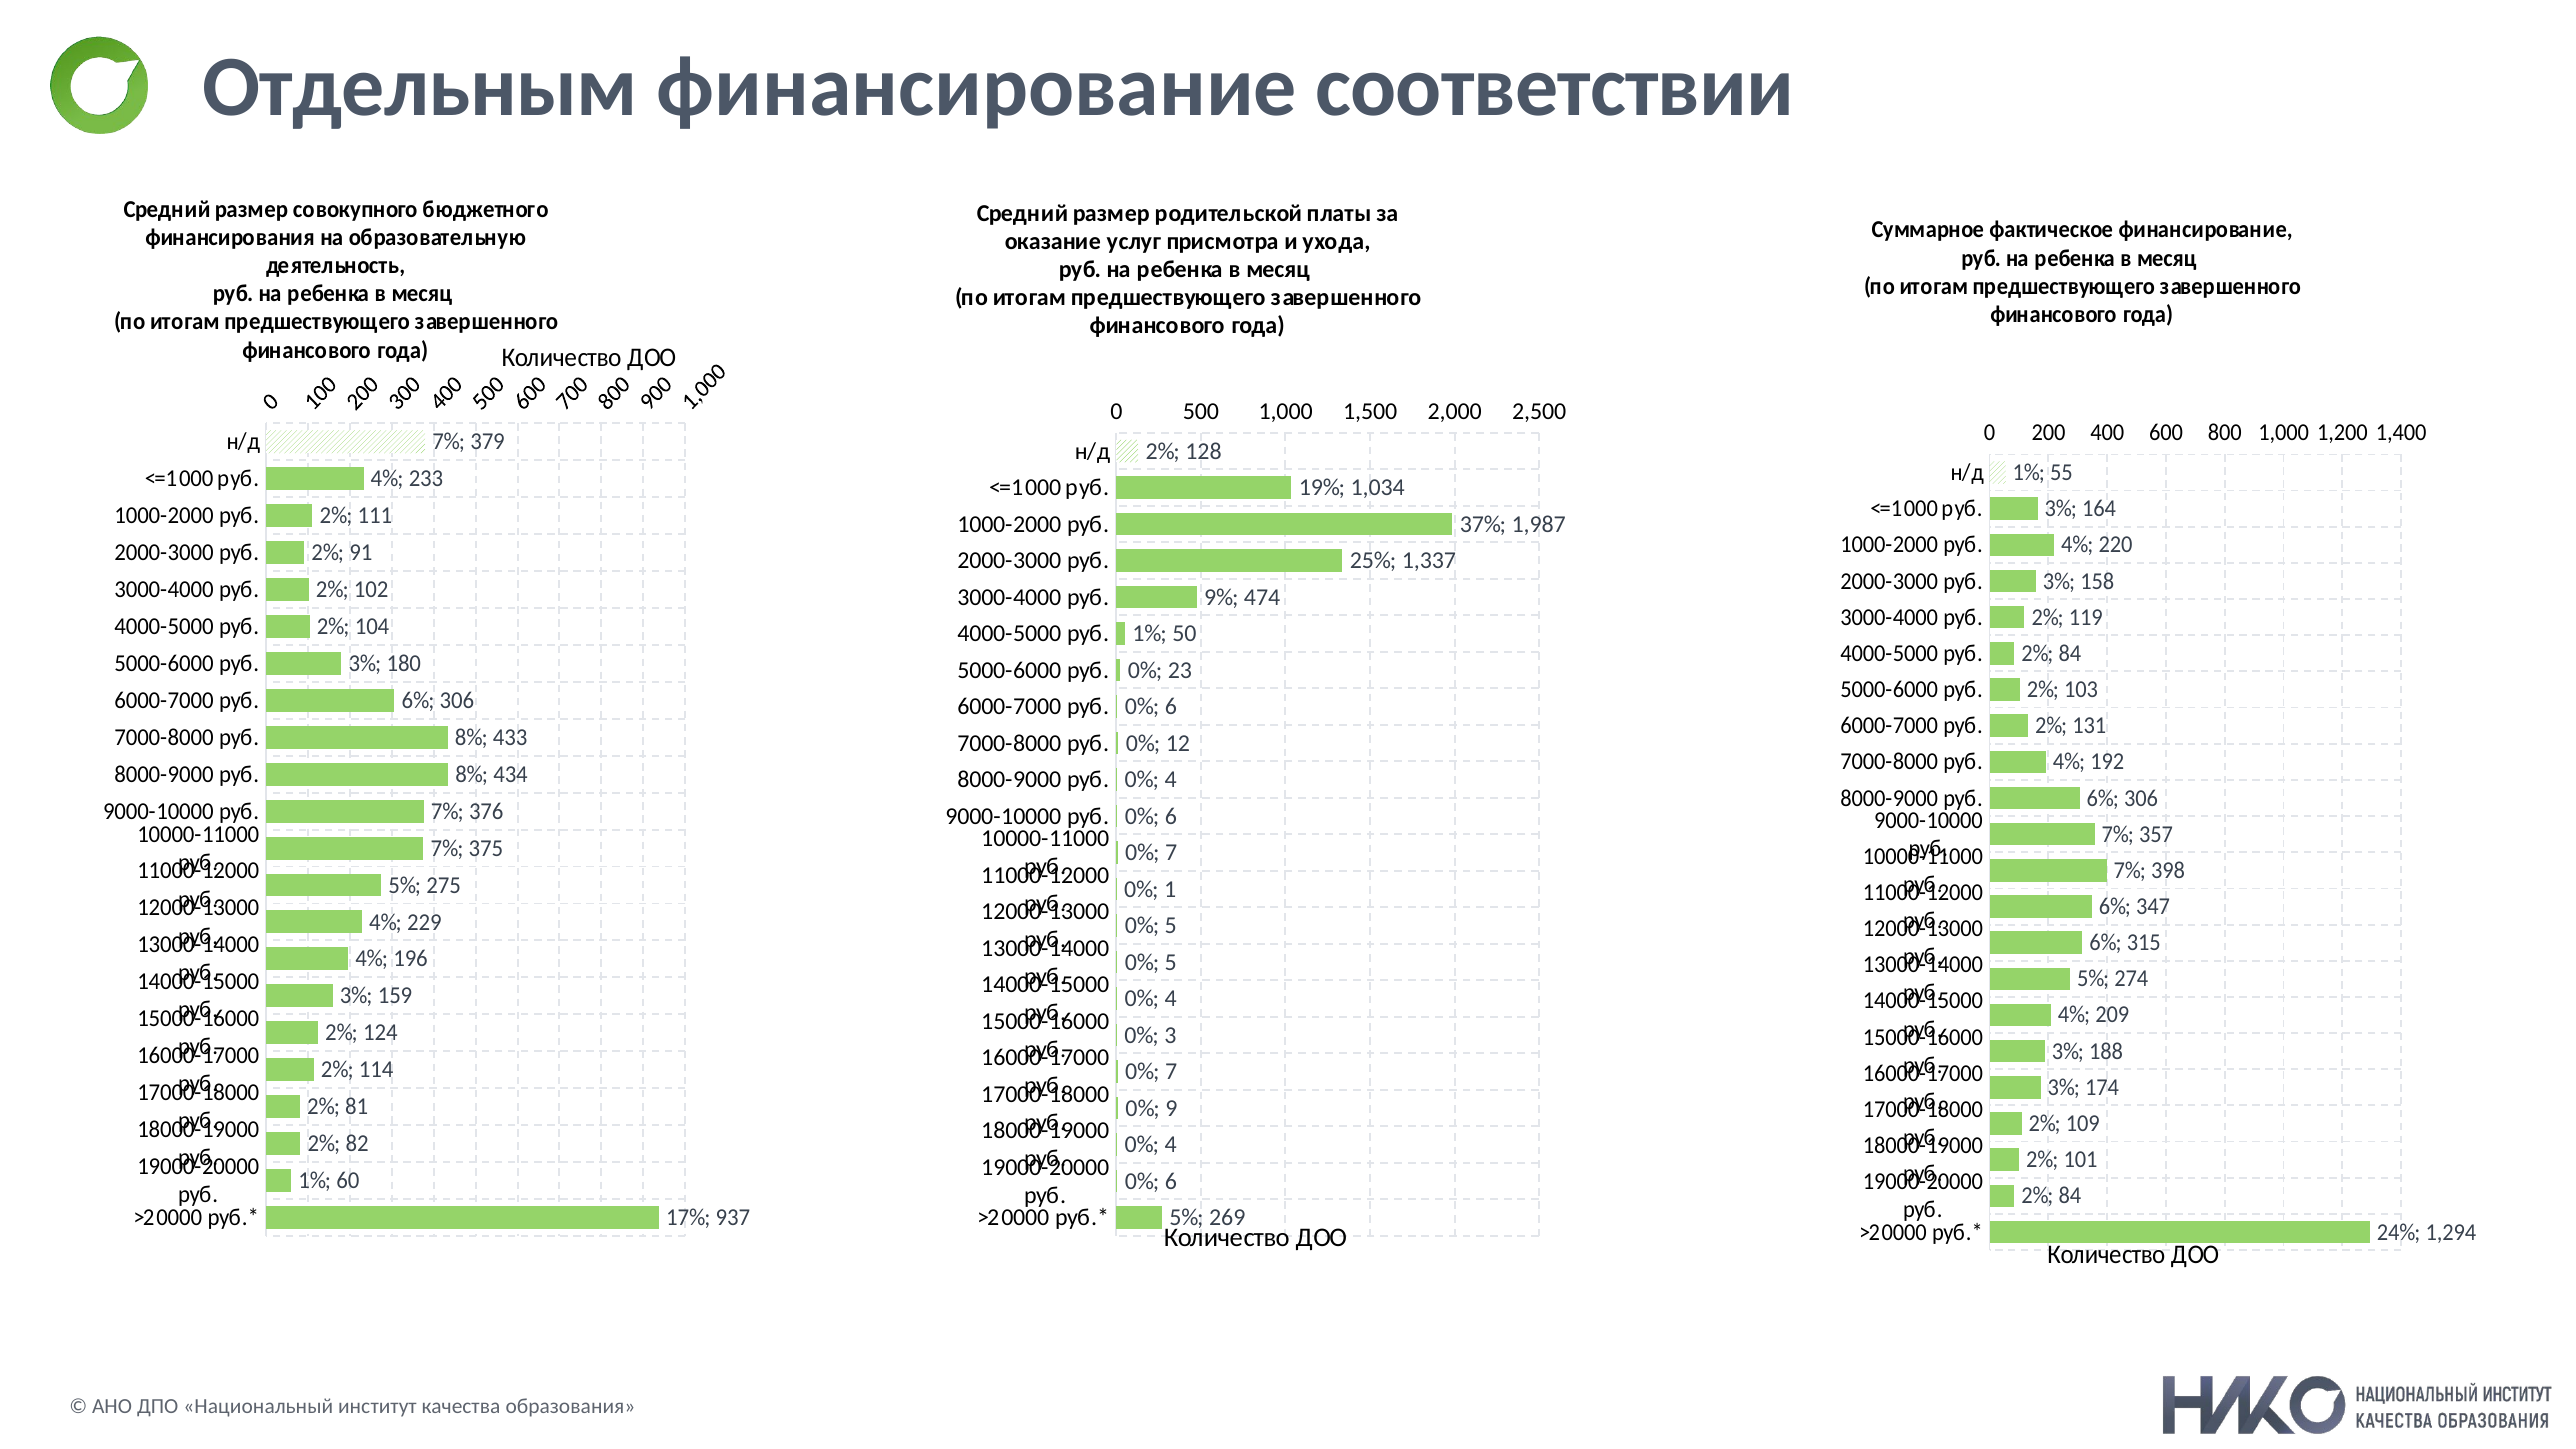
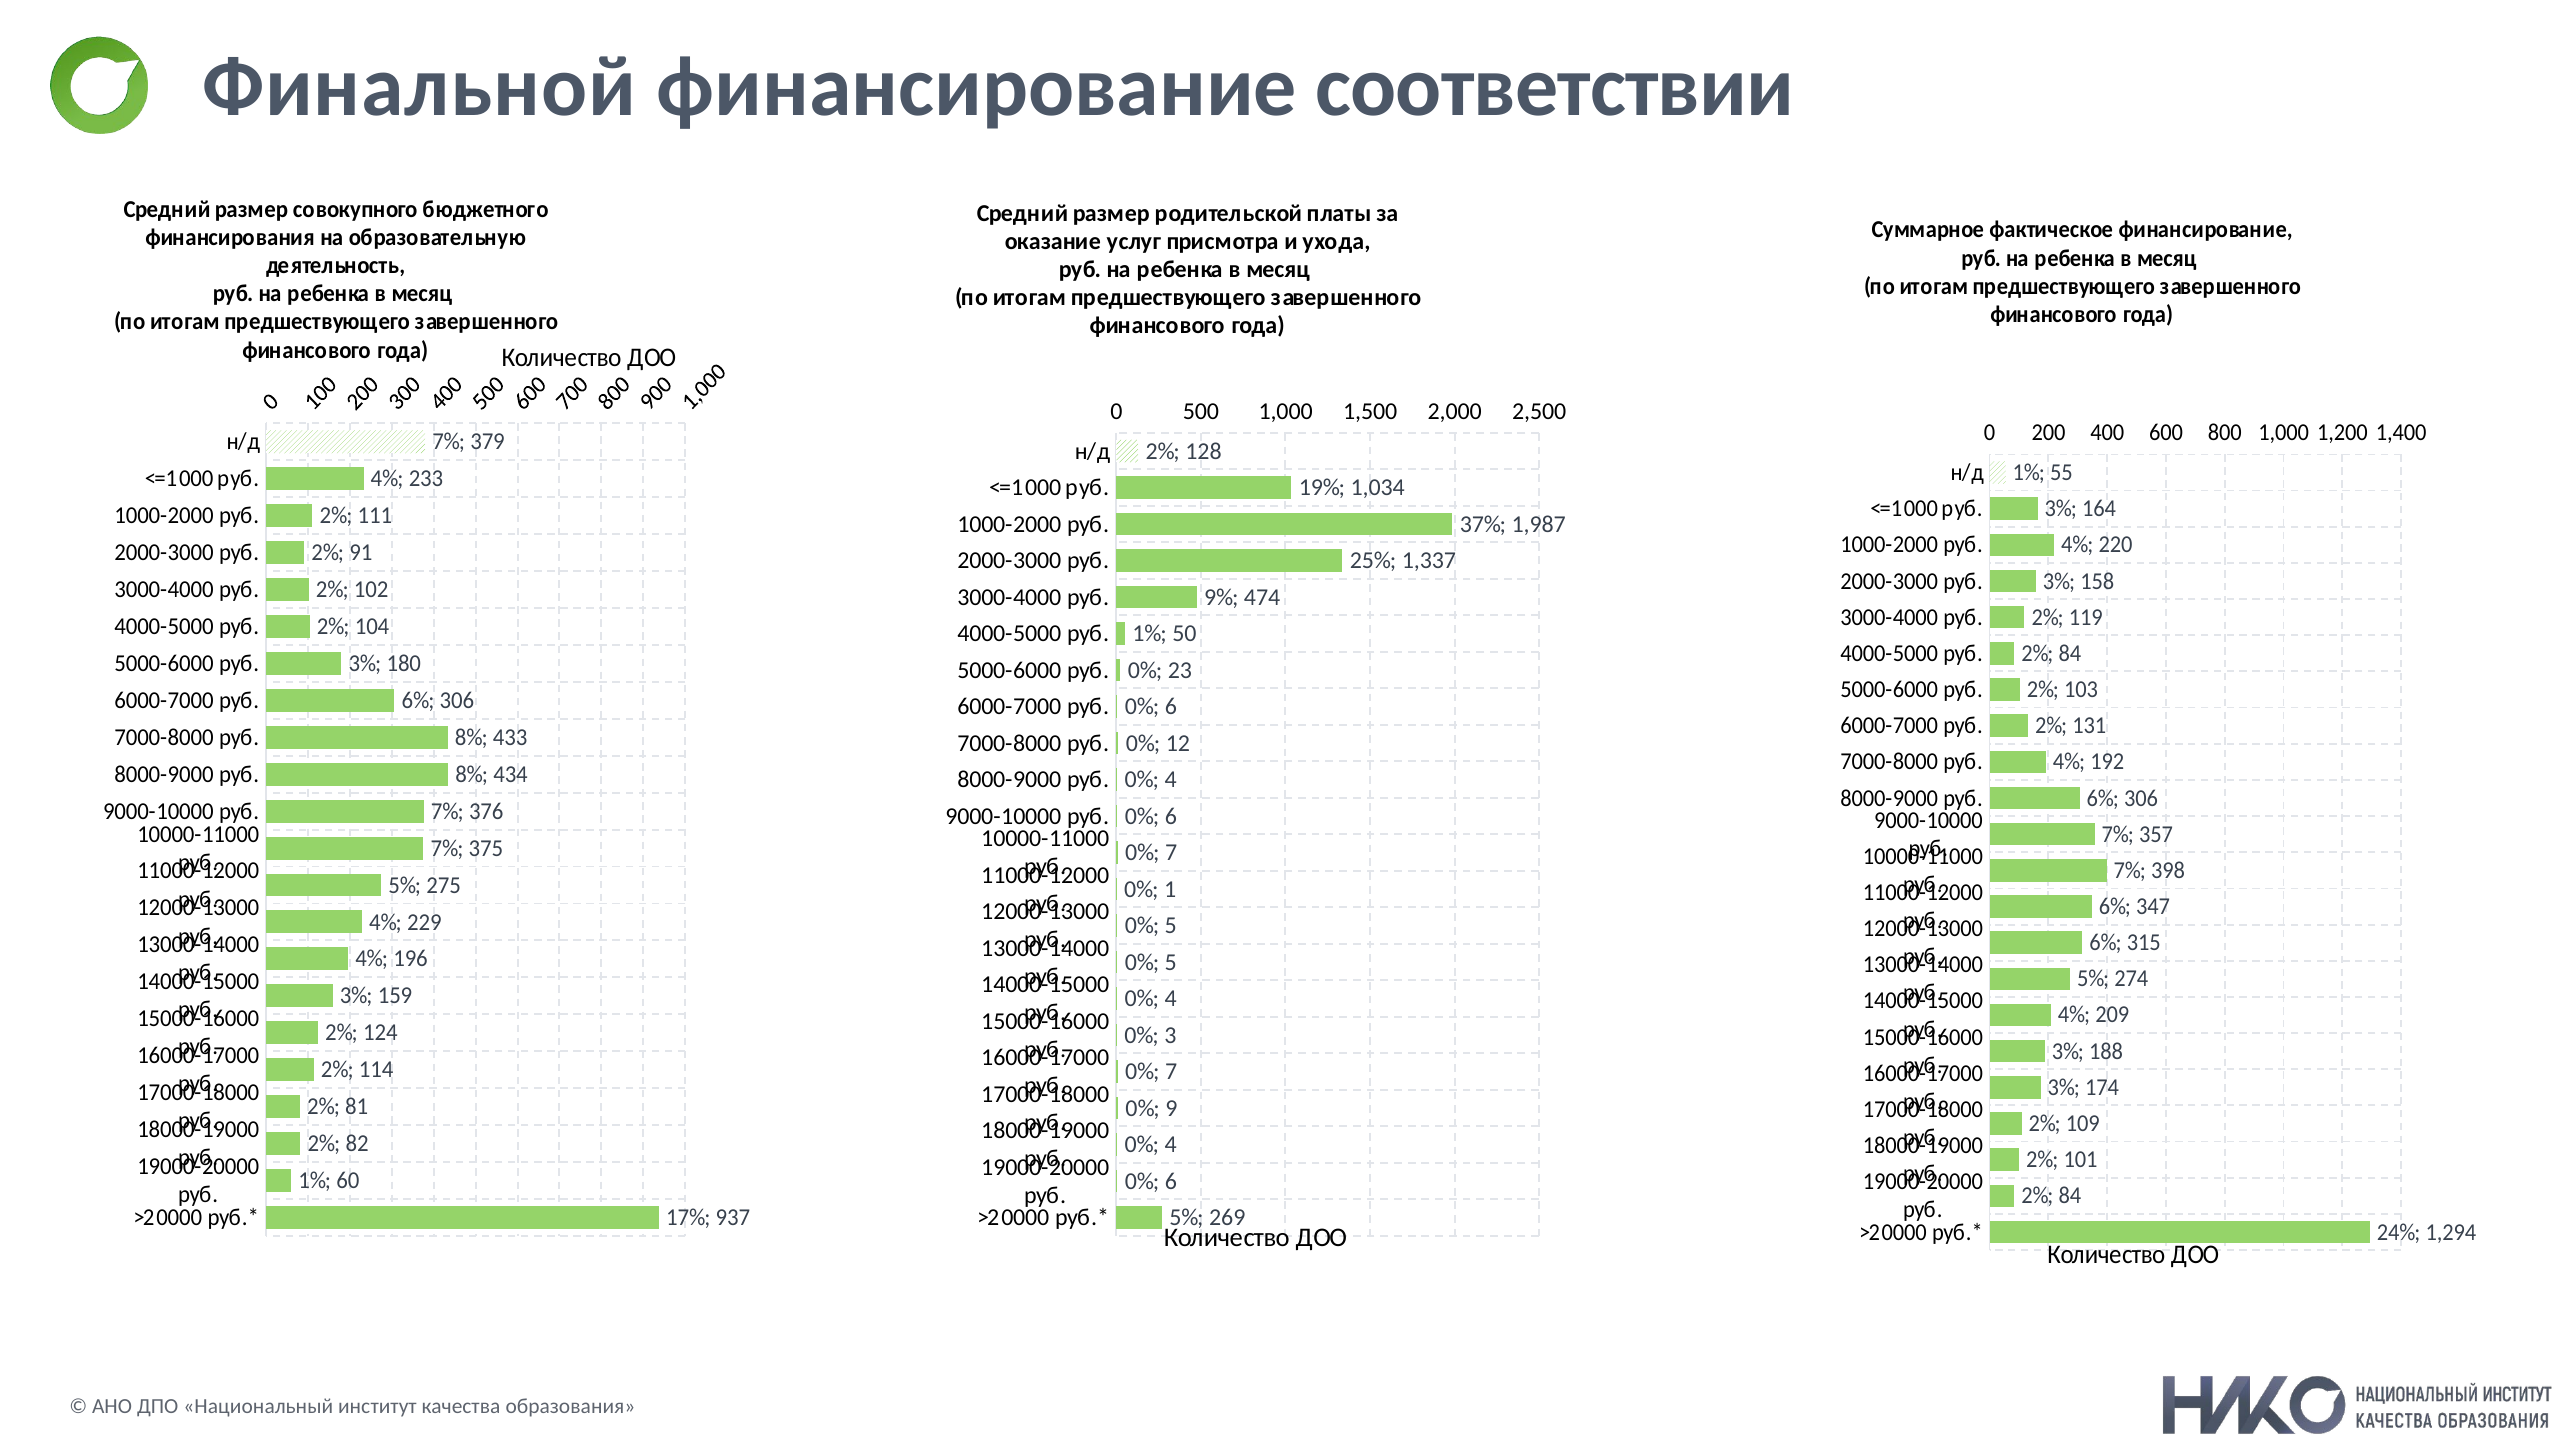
Отдельным: Отдельным -> Финальной (419, 87)
